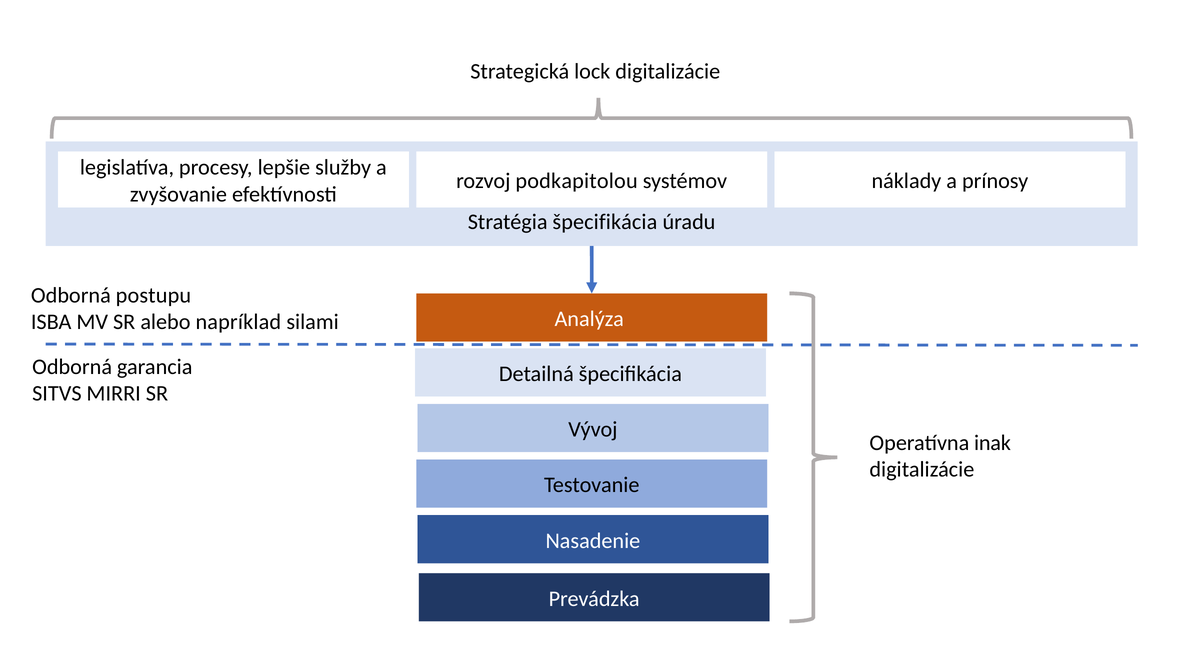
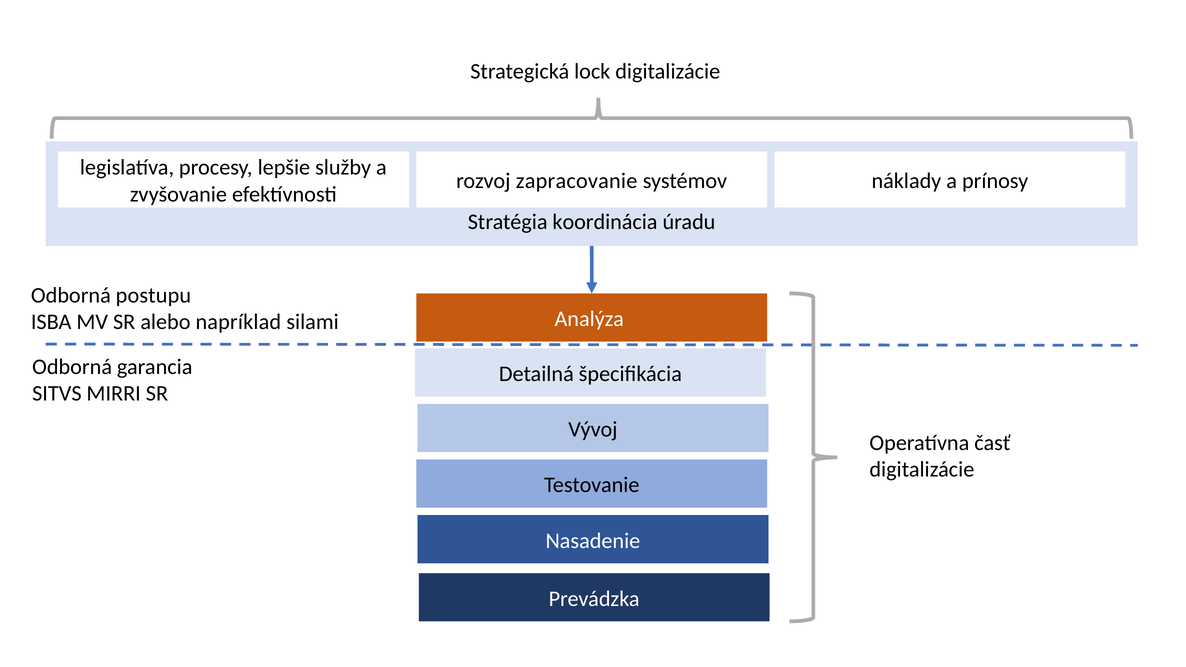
podkapitolou: podkapitolou -> zapracovanie (577, 181)
Stratégia špecifikácia: špecifikácia -> koordinácia (605, 222)
inak: inak -> časť (992, 443)
